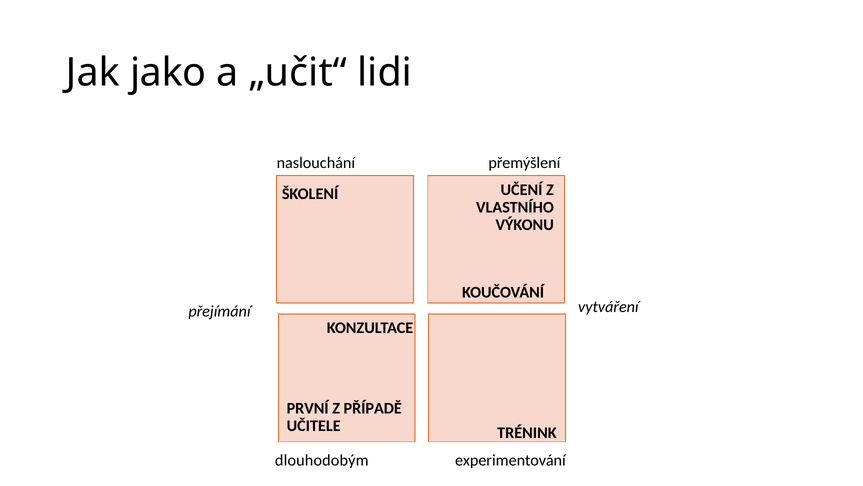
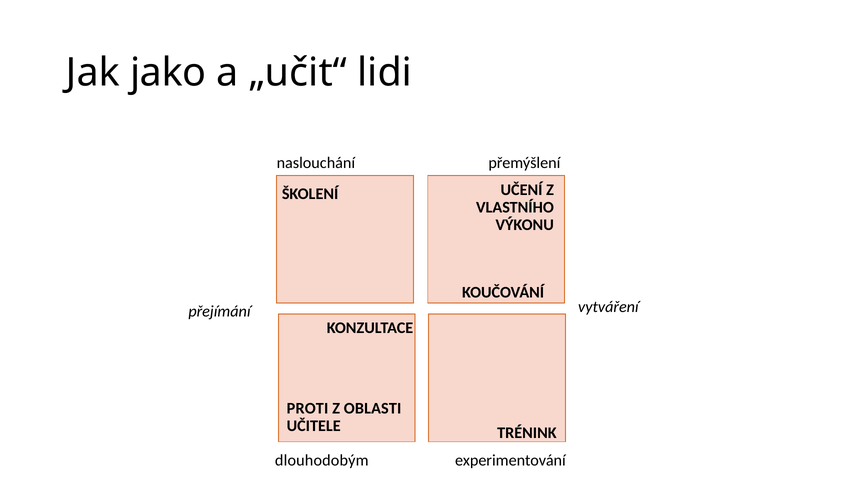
PRVNÍ: PRVNÍ -> PROTI (308, 408)
PŘÍPADĚ: PŘÍPADĚ -> OBLASTI (373, 408)
